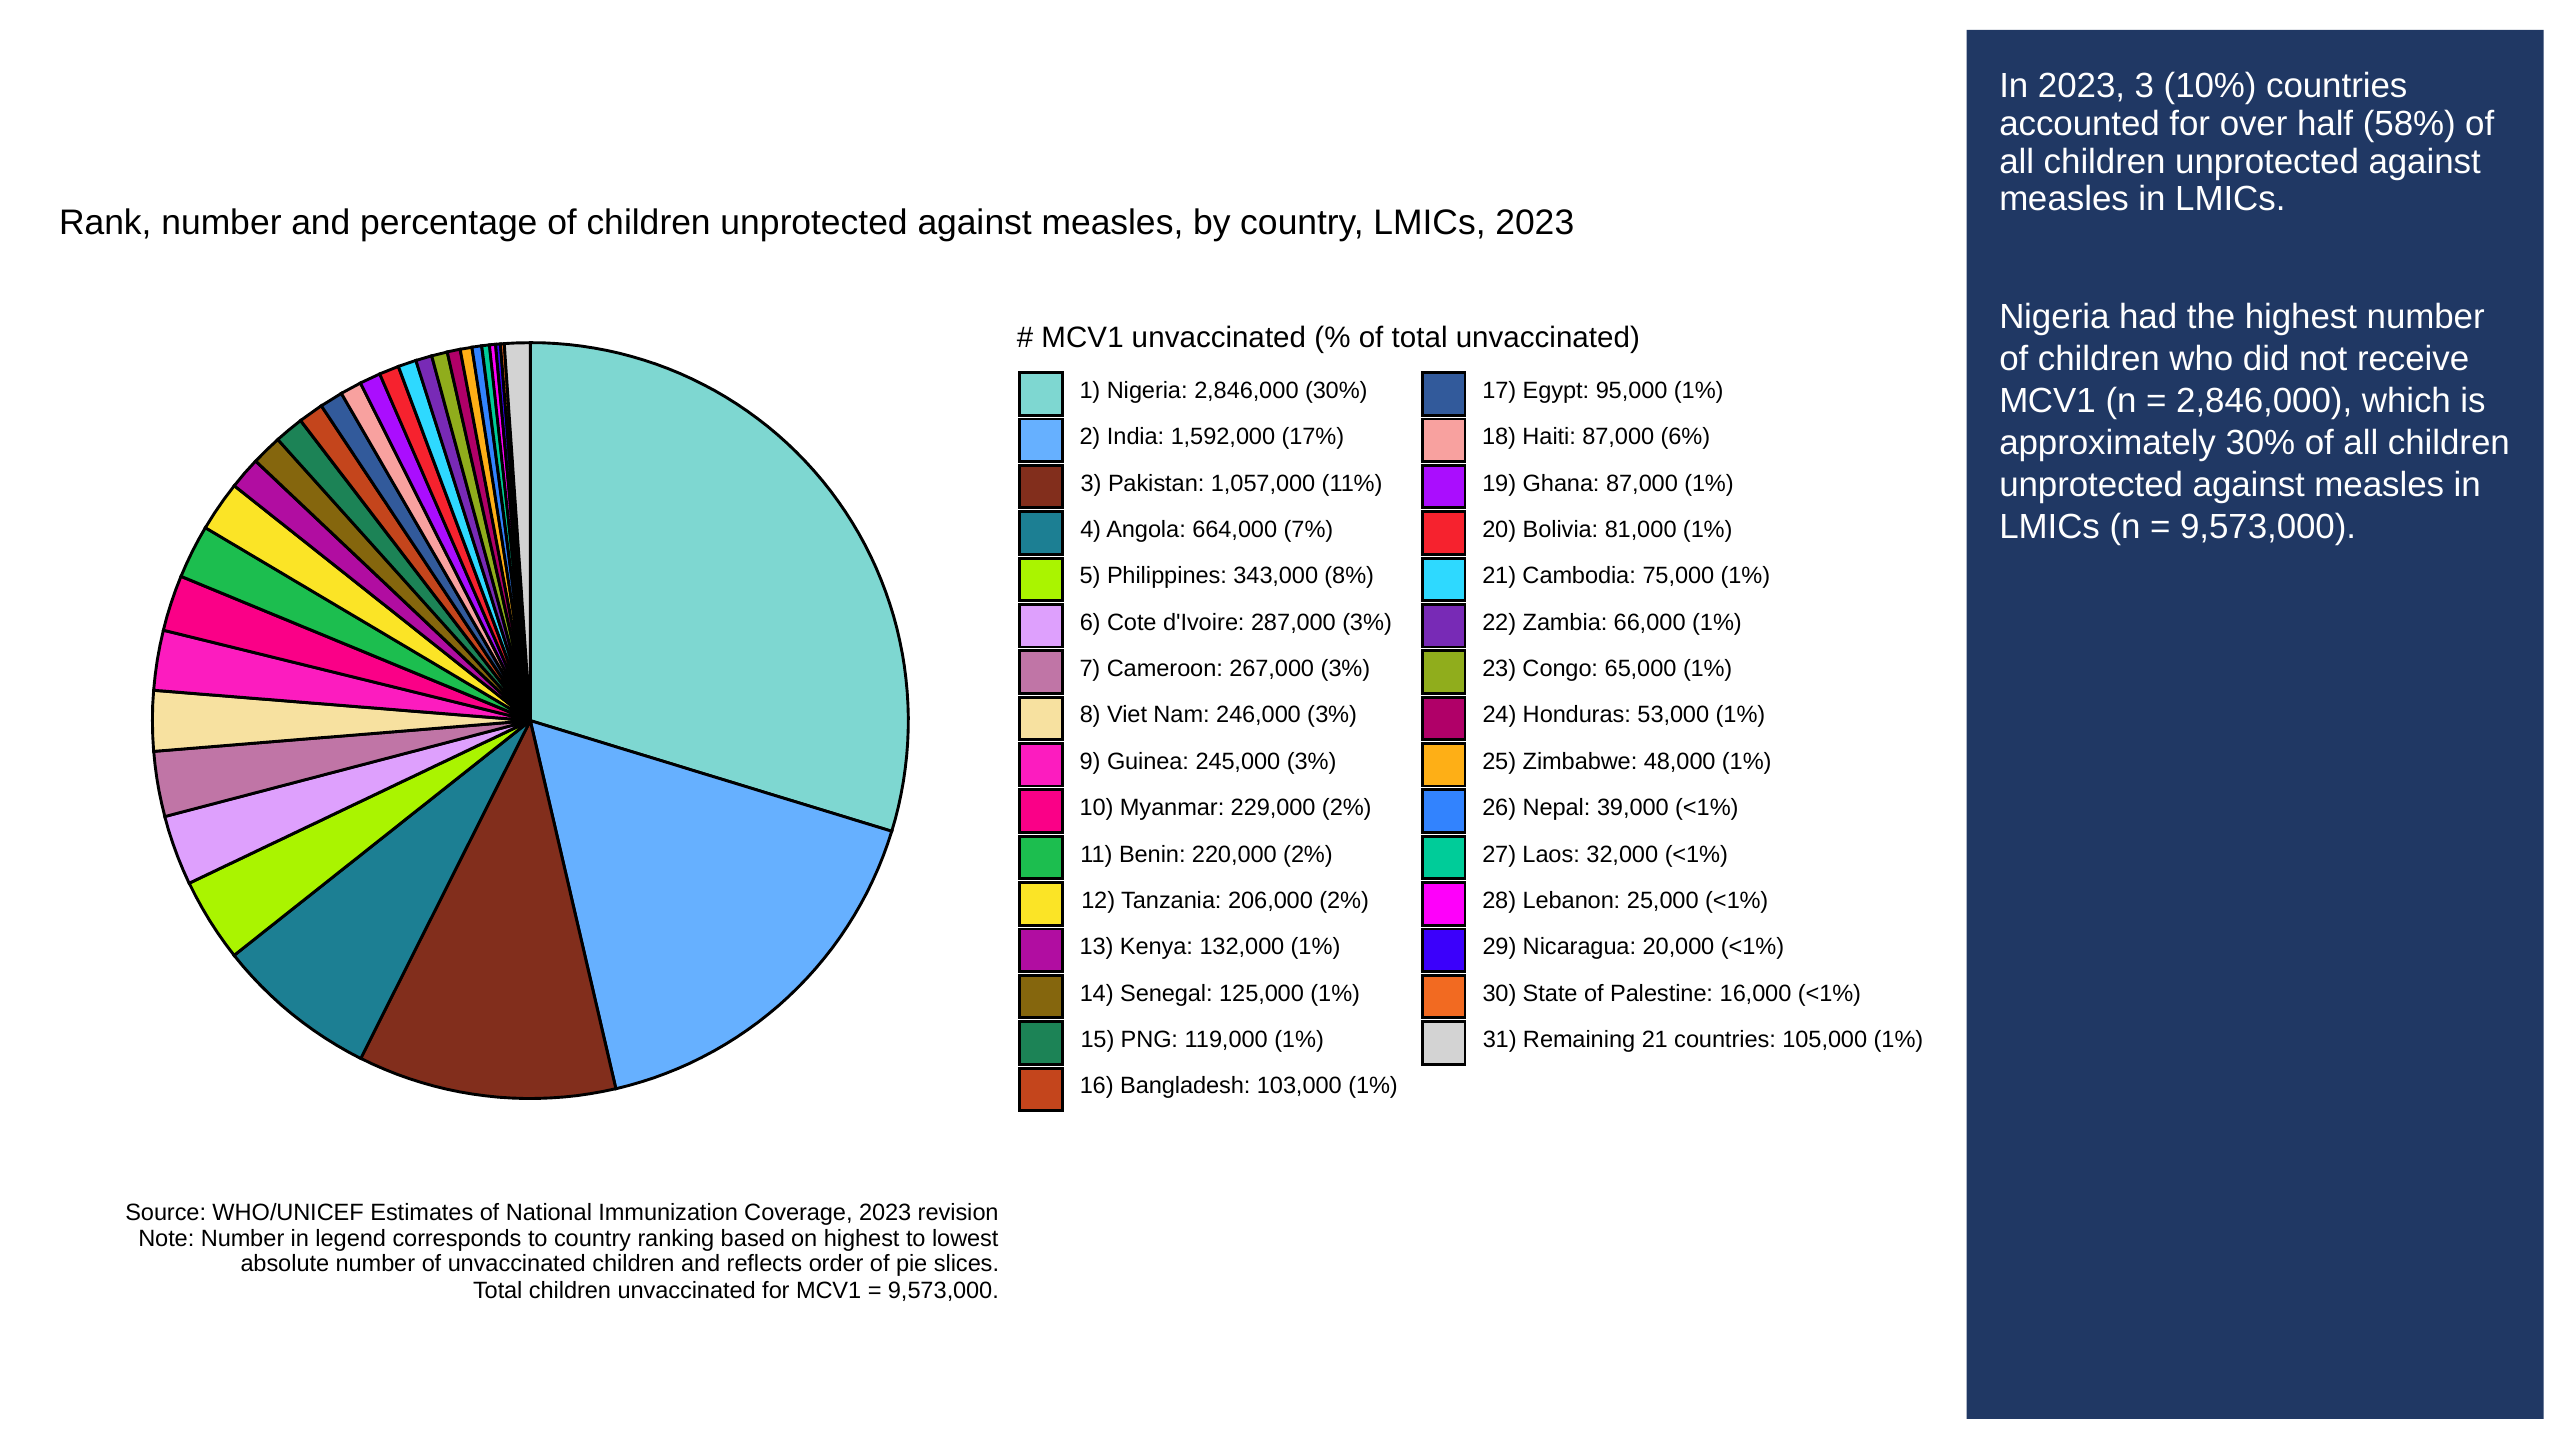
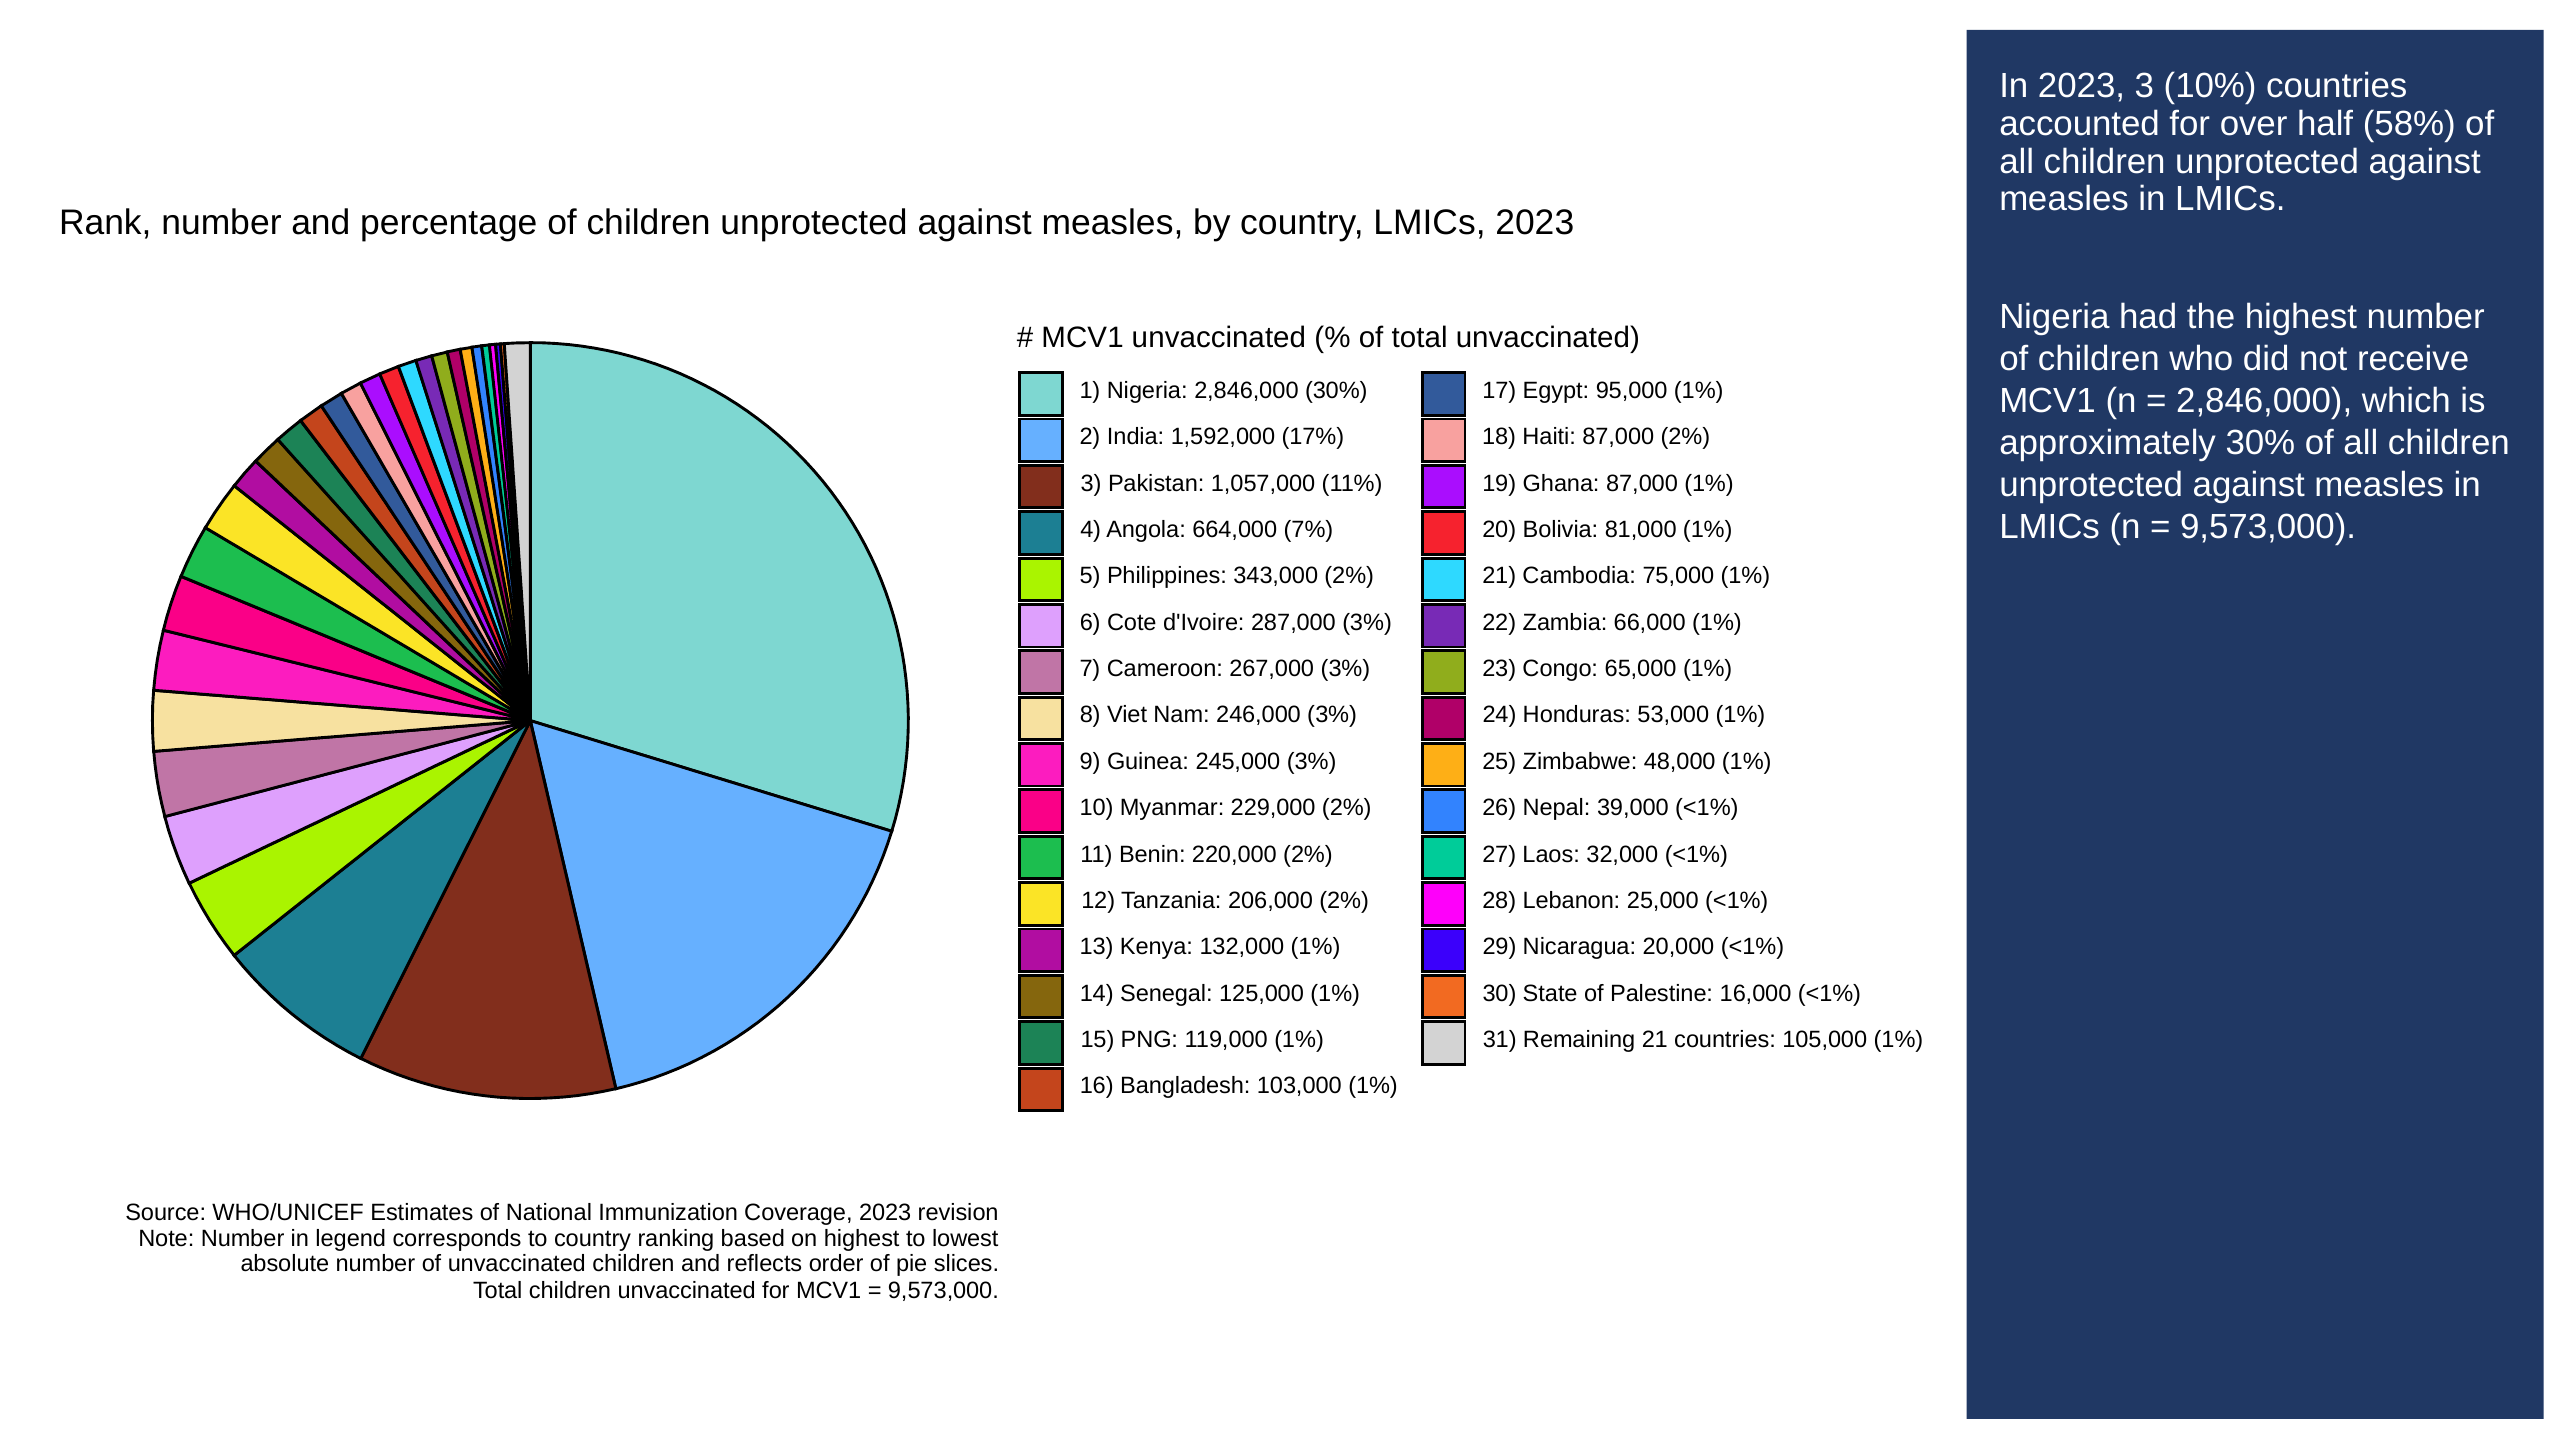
87,000 6%: 6% -> 2% (1685, 437)
343,000 8%: 8% -> 2% (1349, 576)
